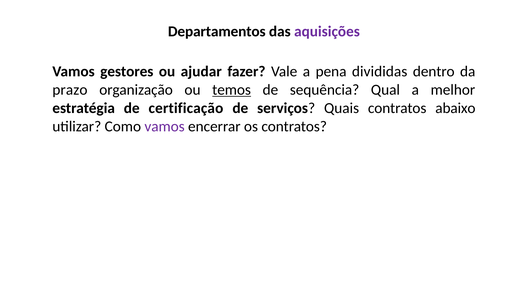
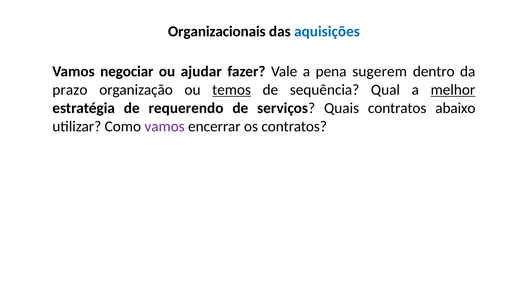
Departamentos: Departamentos -> Organizacionais (217, 31)
aquisições colour: purple -> blue (327, 31)
gestores: gestores -> negociar (127, 72)
divididas: divididas -> sugerem (380, 72)
melhor underline: none -> present (453, 90)
certificação: certificação -> requerendo (186, 108)
